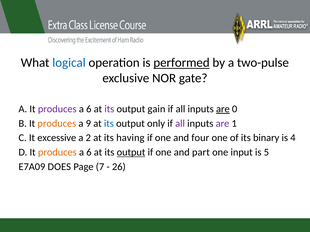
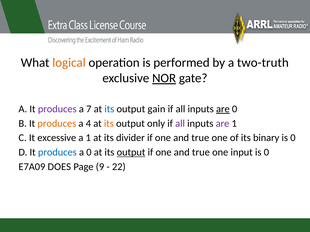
logical colour: blue -> orange (69, 63)
performed underline: present -> none (182, 63)
two-pulse: two-pulse -> two-truth (263, 63)
NOR underline: none -> present (164, 78)
6: 6 -> 7 (89, 109)
its colour: purple -> blue (109, 109)
9: 9 -> 4 (88, 124)
its colour: blue -> orange (109, 124)
a 2: 2 -> 1 (88, 138)
having: having -> divider (130, 138)
four: four -> true (200, 138)
4: 4 -> 0 (293, 138)
produces colour: orange -> blue (57, 153)
6: 6 -> 0 (89, 153)
part: part -> true (201, 153)
input is 5: 5 -> 0 (266, 153)
7: 7 -> 9 (100, 167)
26: 26 -> 22 (119, 167)
